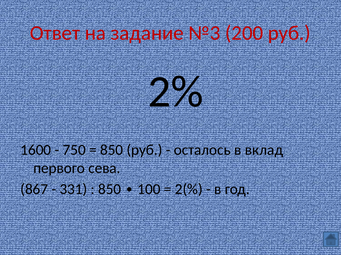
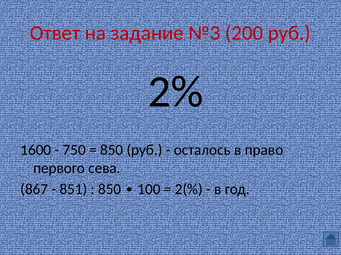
вклад: вклад -> право (264, 150)
331: 331 -> 851 (73, 190)
